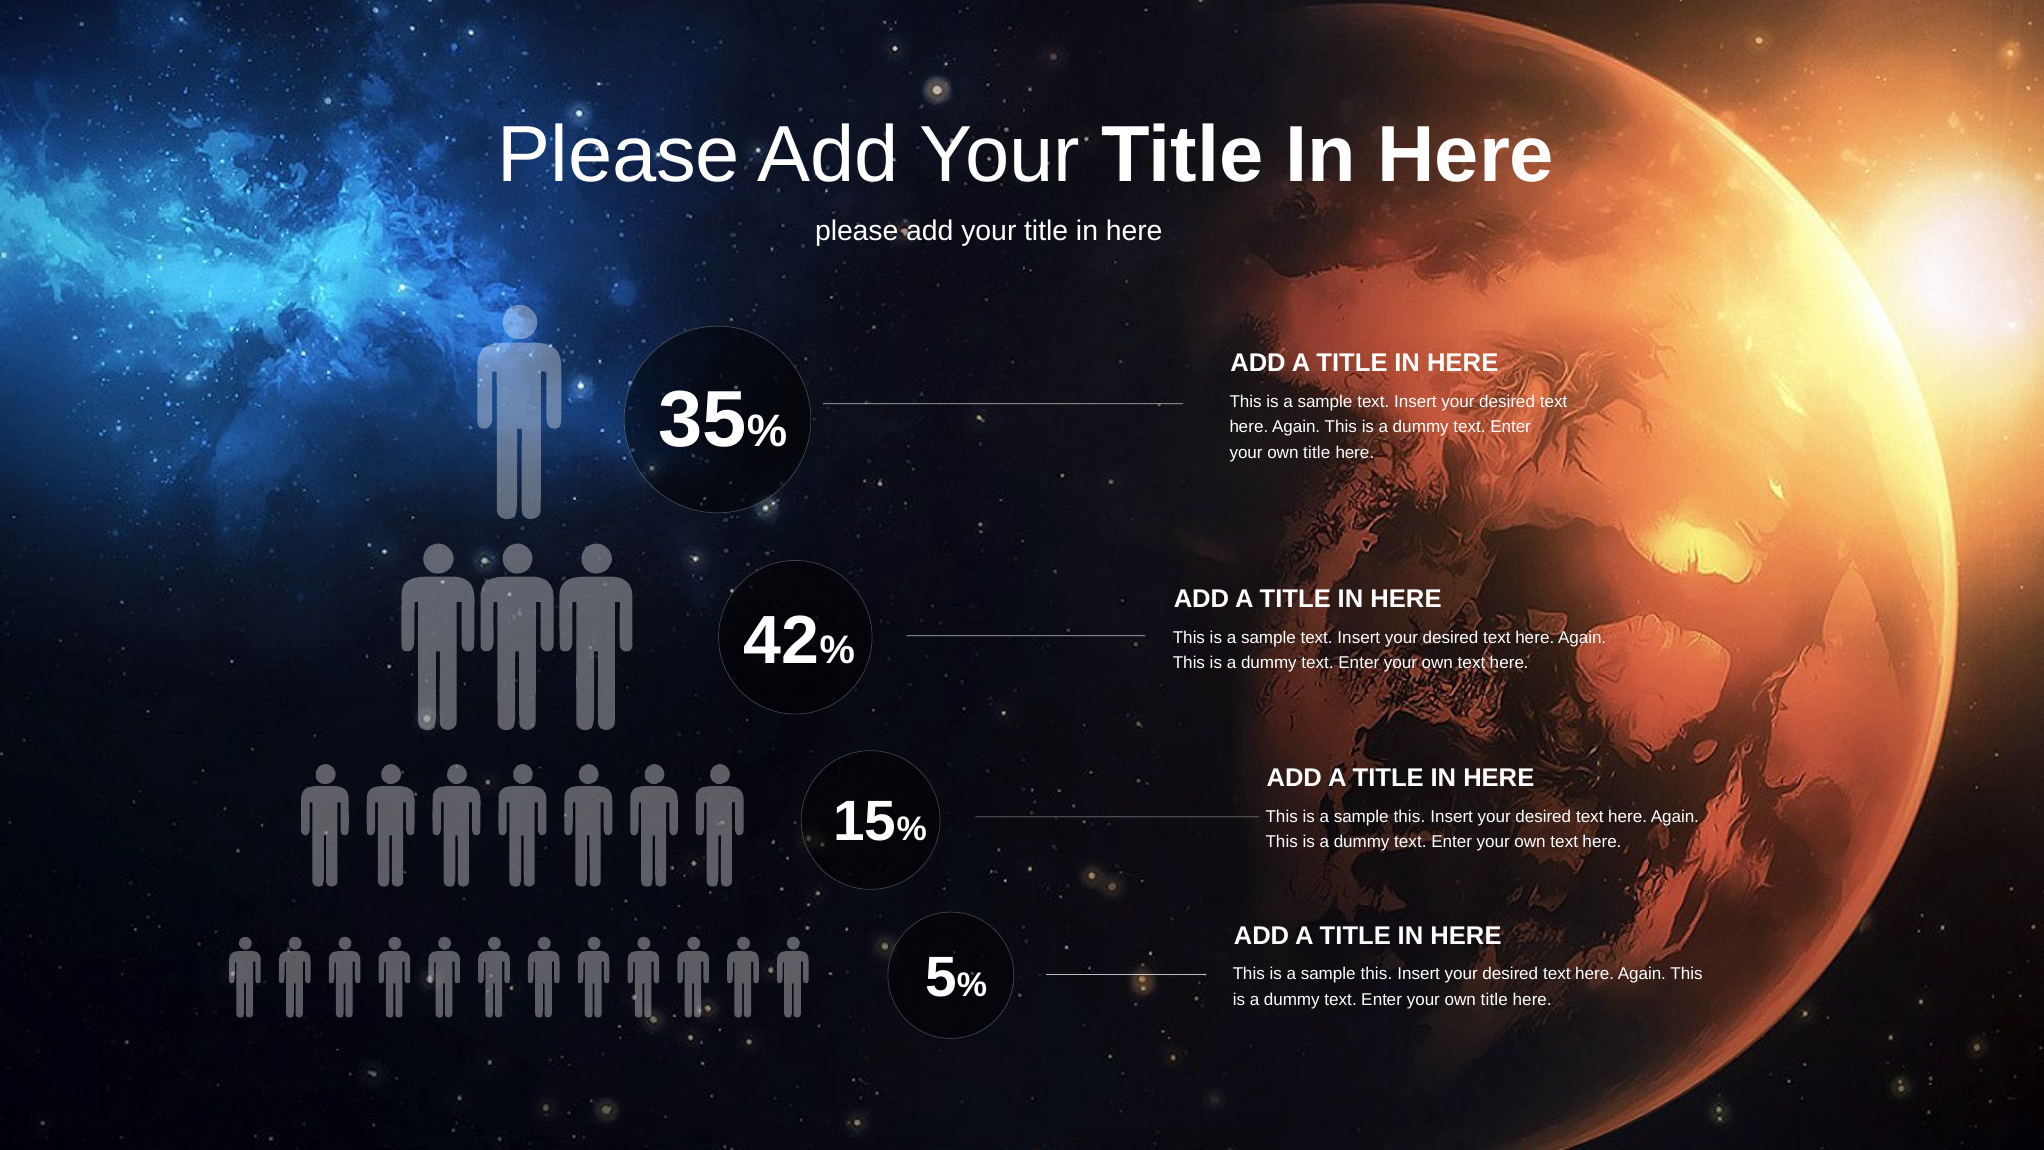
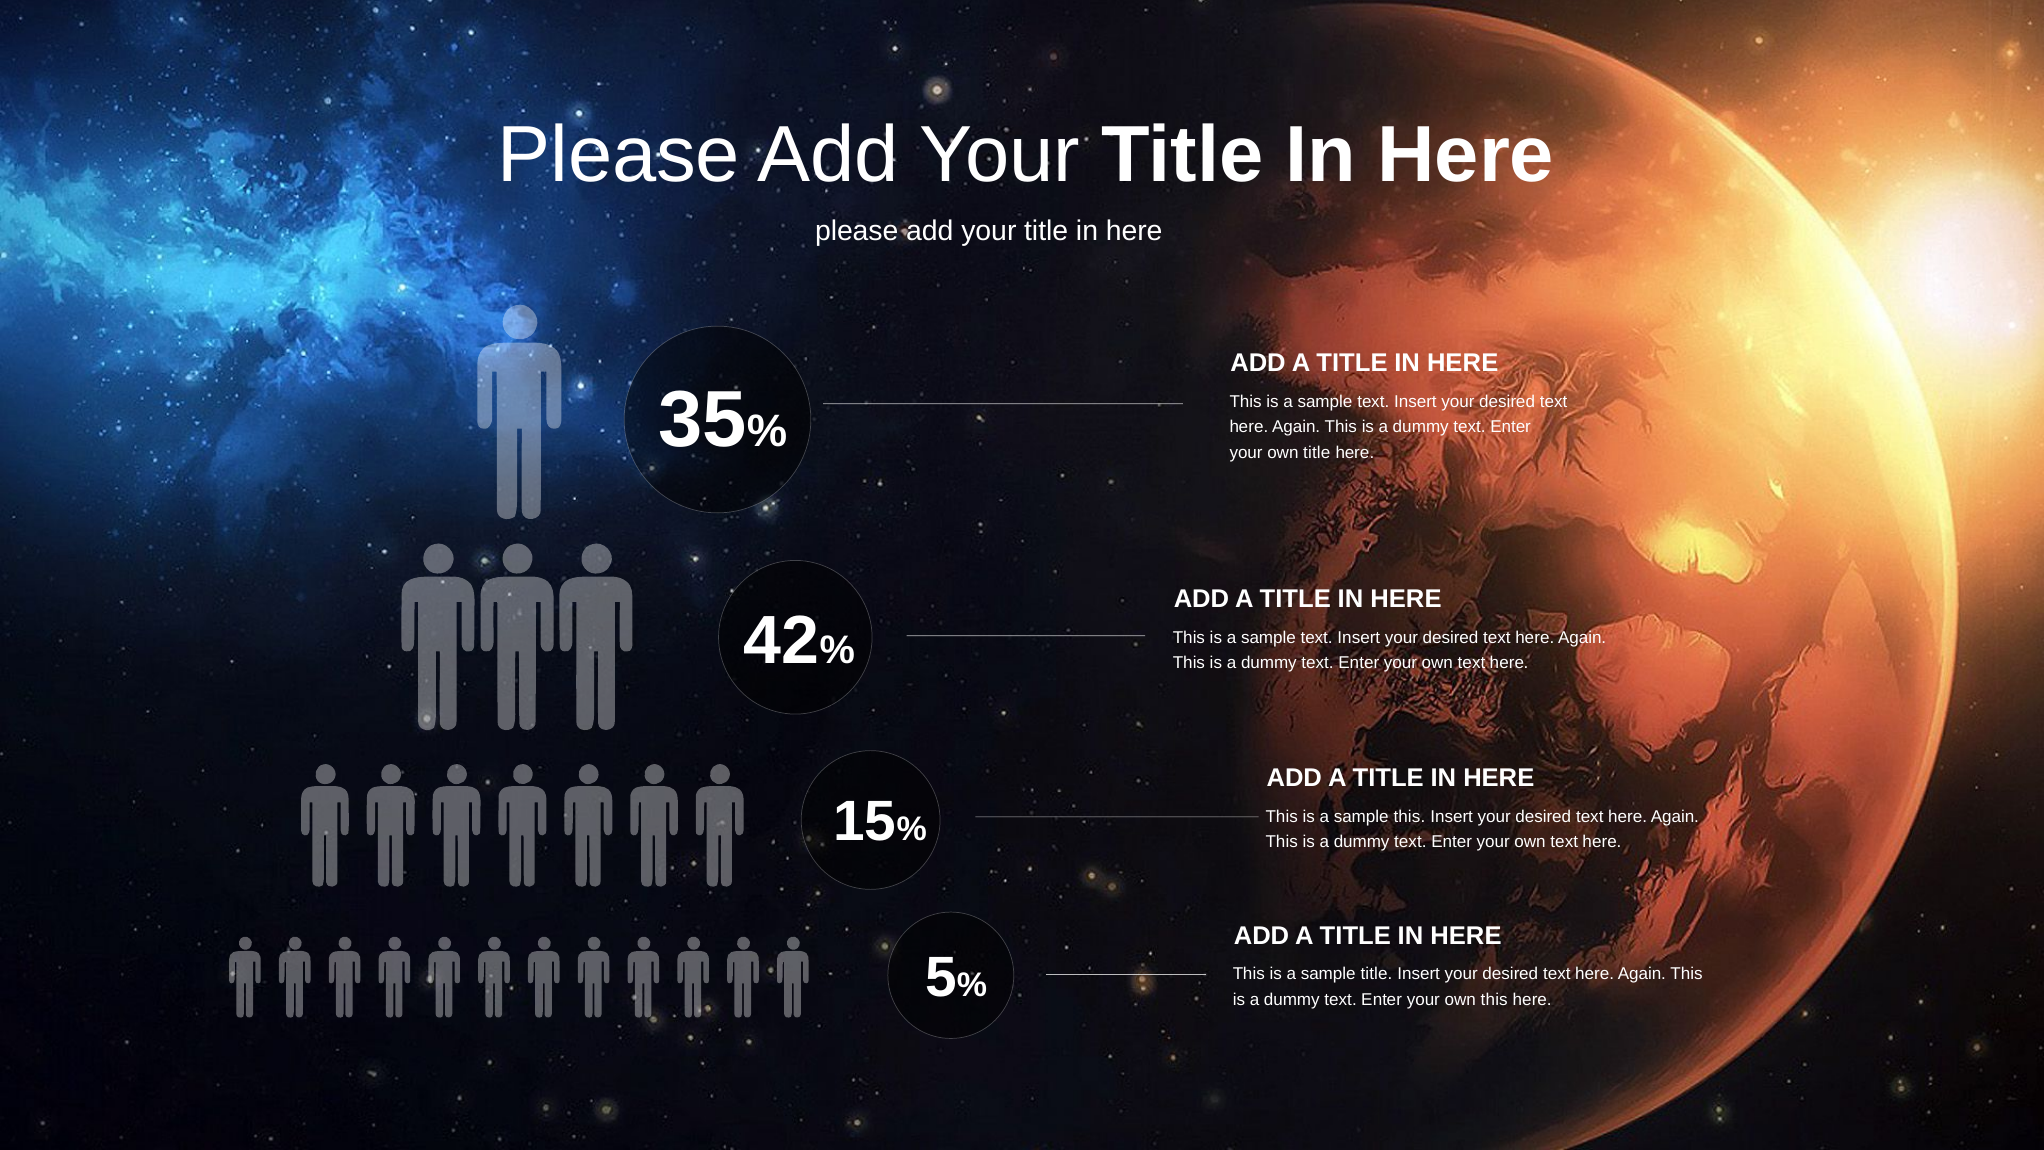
this: this -> title (1376, 974)
title: title -> this (1494, 1000)
